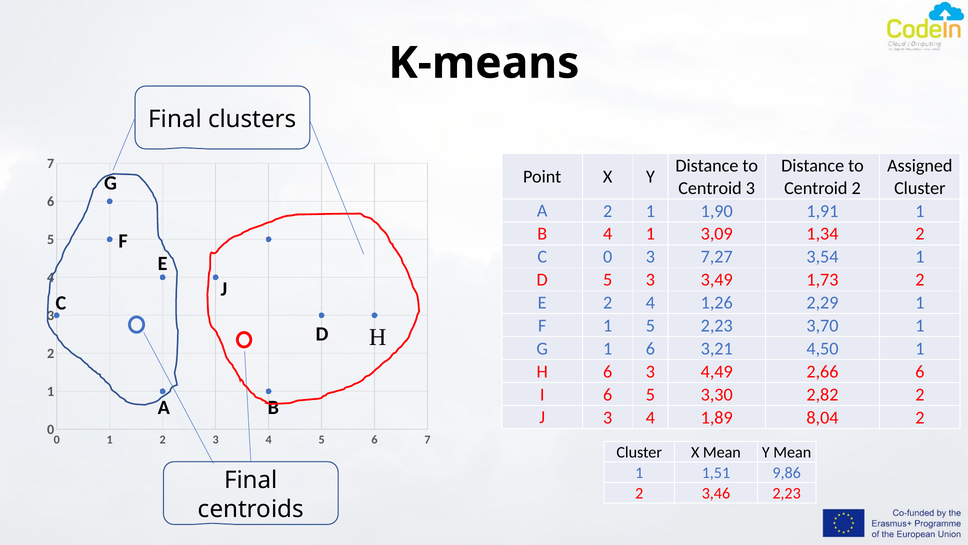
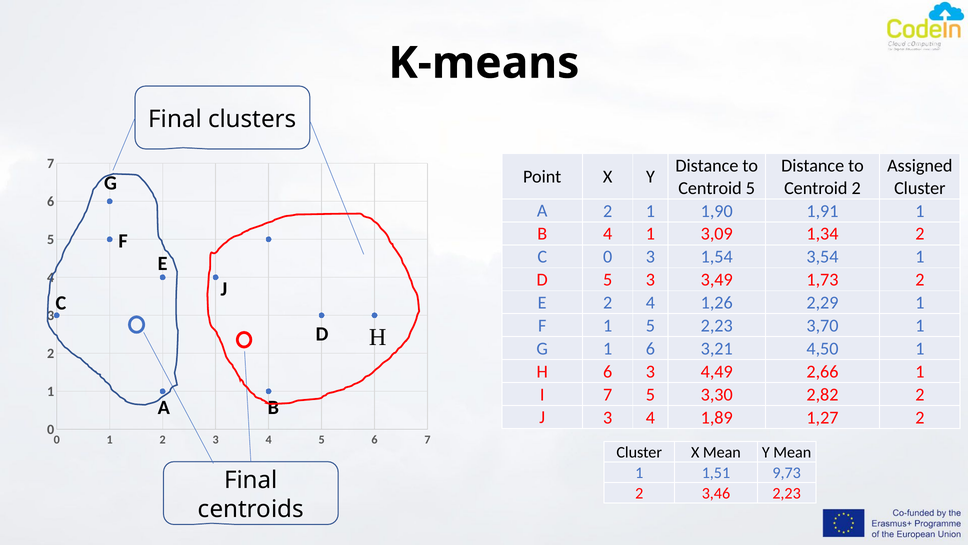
Centroid 3: 3 -> 5 (750, 188)
7,27: 7,27 -> 1,54 (717, 257)
2,66 6: 6 -> 1 (920, 371)
I 6: 6 -> 7 (608, 394)
8,04: 8,04 -> 1,27 (822, 417)
9,86: 9,86 -> 9,73 (787, 472)
